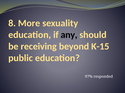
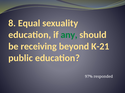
More: More -> Equal (29, 23)
any colour: black -> green (69, 35)
K-15: K-15 -> K-21 (100, 47)
